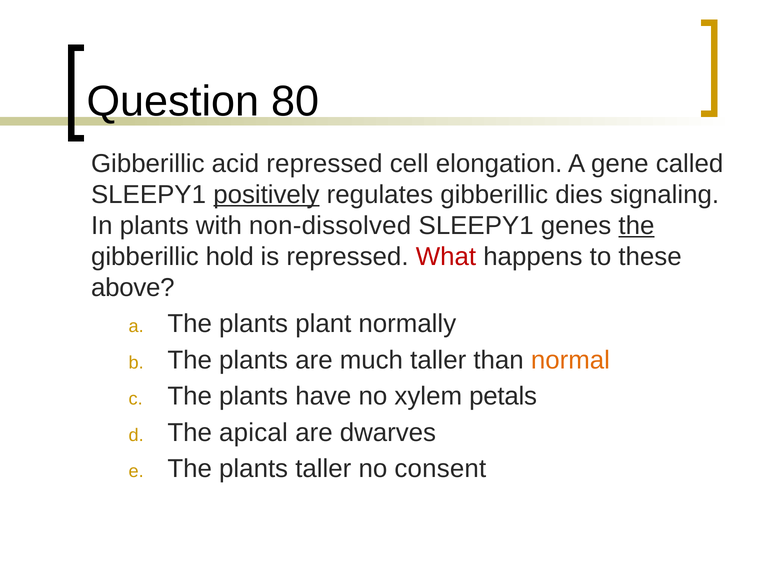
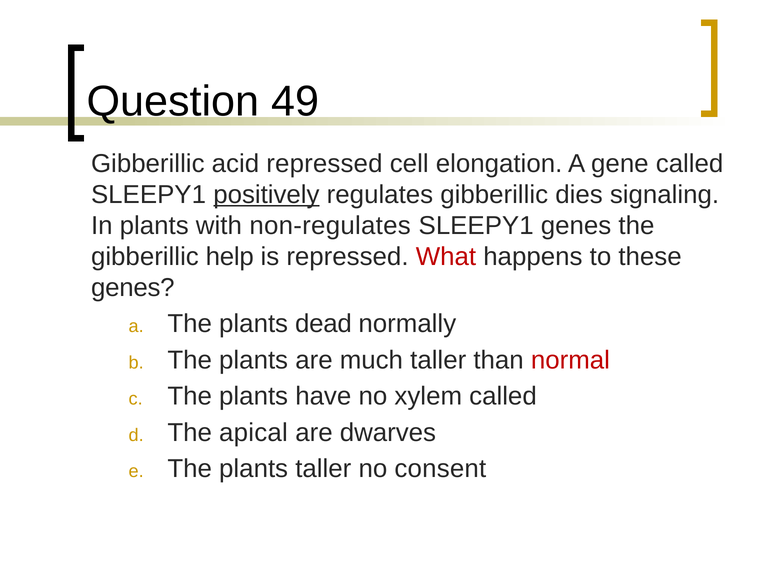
80: 80 -> 49 (295, 101)
non-dissolved: non-dissolved -> non-regulates (330, 226)
the underline: present -> none (636, 226)
hold: hold -> help (230, 257)
above: above -> genes (133, 288)
plant: plant -> dead (323, 324)
normal colour: orange -> red (570, 360)
xylem petals: petals -> called (503, 396)
